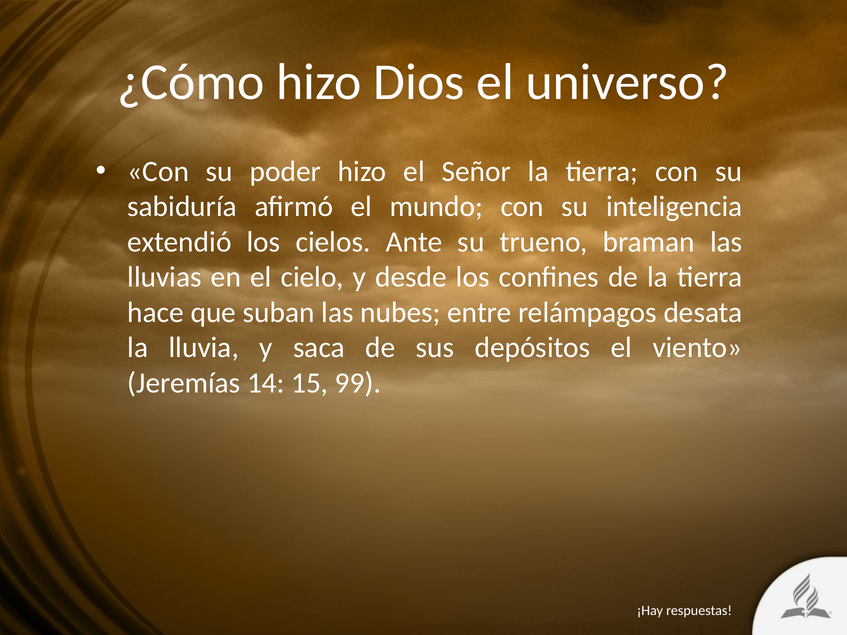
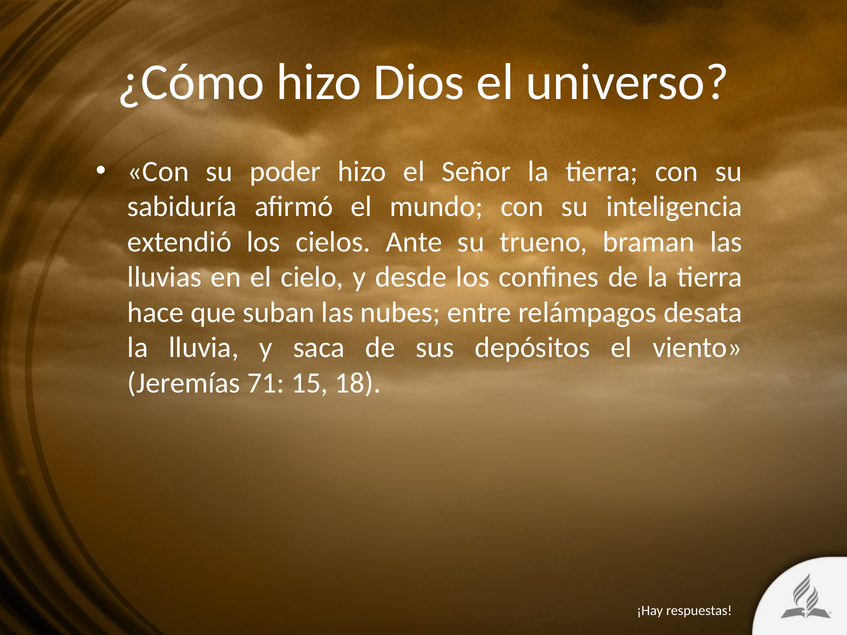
14: 14 -> 71 (266, 383)
99: 99 -> 18 (358, 383)
